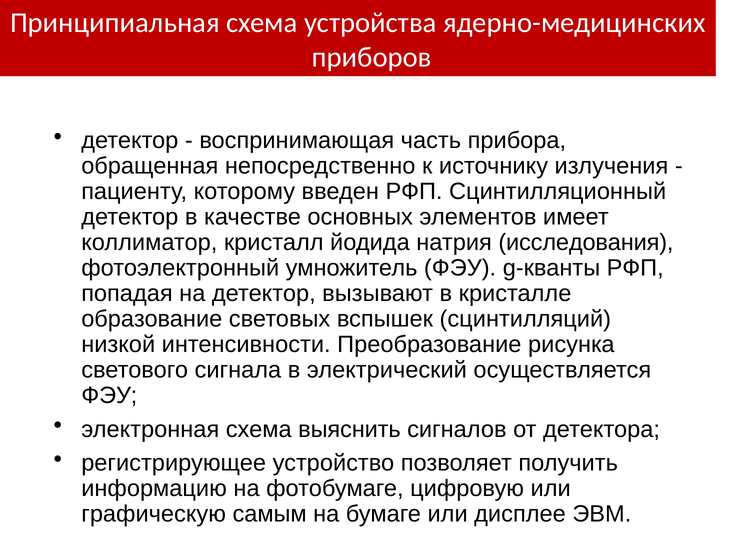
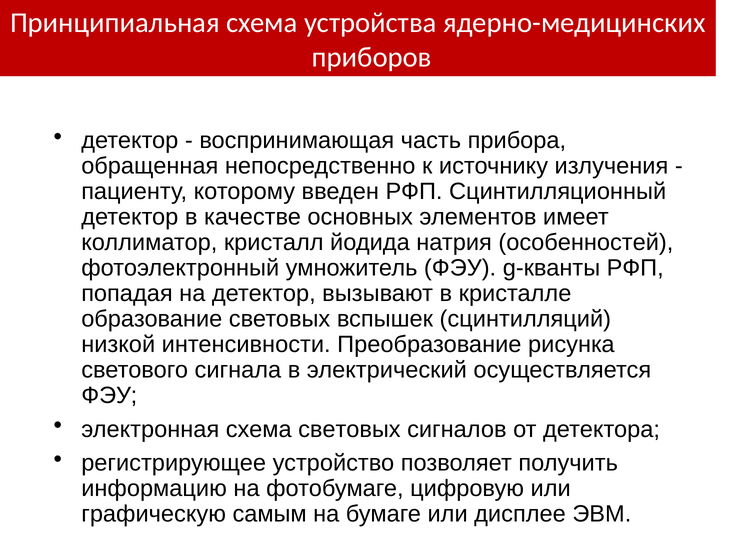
исследования: исследования -> особенностей (586, 243)
схема выяснить: выяснить -> световых (349, 429)
